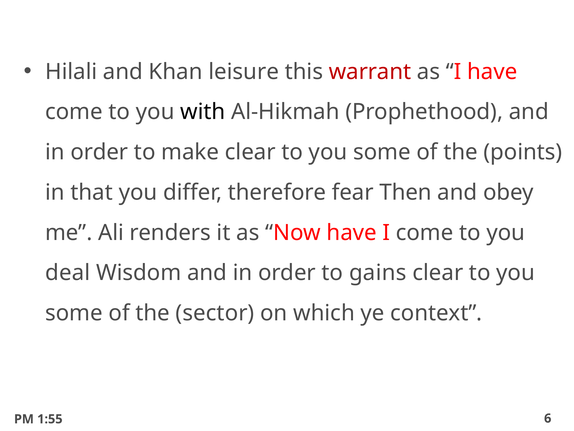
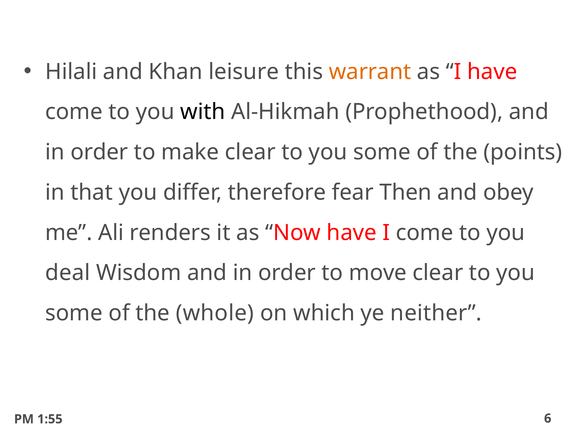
warrant colour: red -> orange (370, 72)
gains: gains -> move (378, 273)
sector: sector -> whole (215, 313)
context: context -> neither (436, 313)
